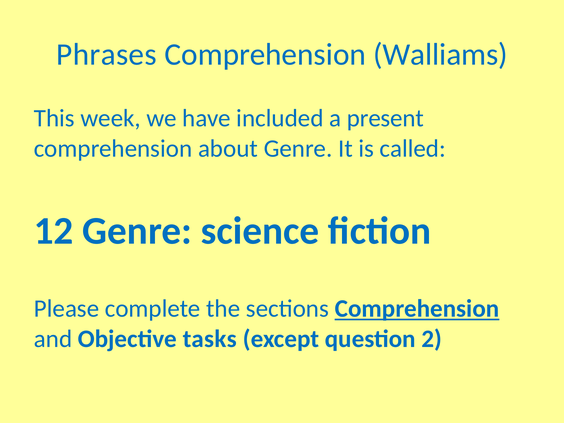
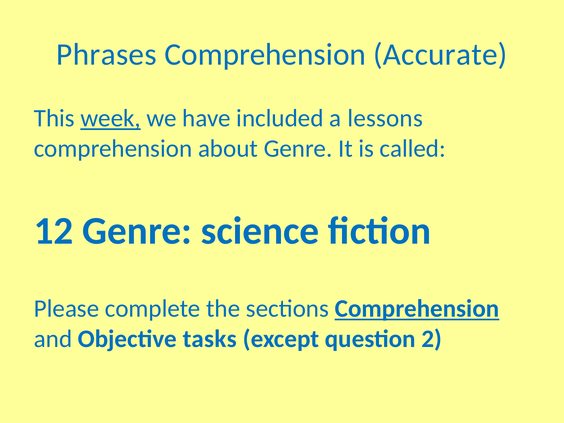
Walliams: Walliams -> Accurate (440, 54)
week underline: none -> present (111, 118)
present: present -> lessons (385, 118)
